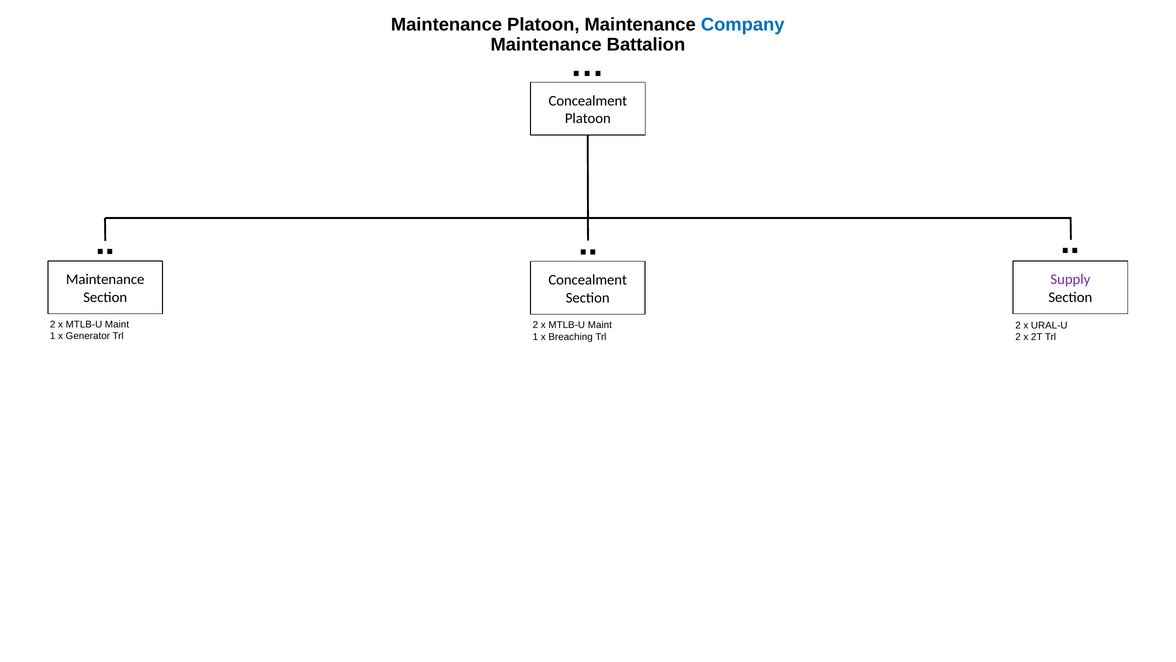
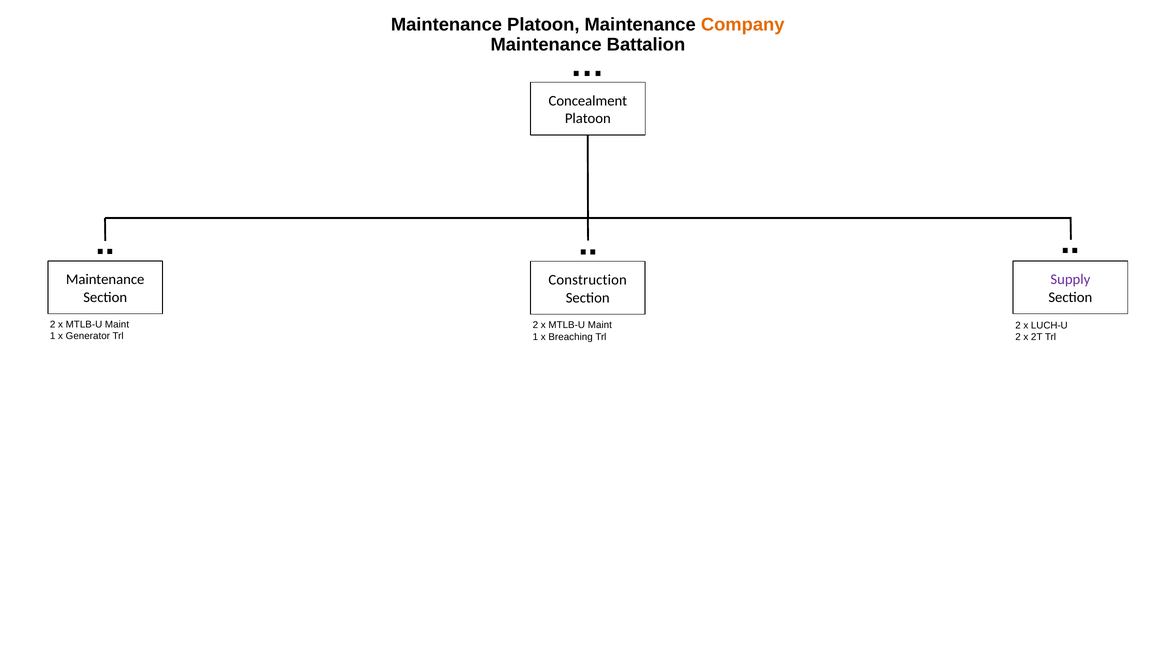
Company colour: blue -> orange (743, 25)
Concealment: Concealment -> Construction (588, 280)
URAL-U: URAL-U -> LUCH-U (1049, 325)
